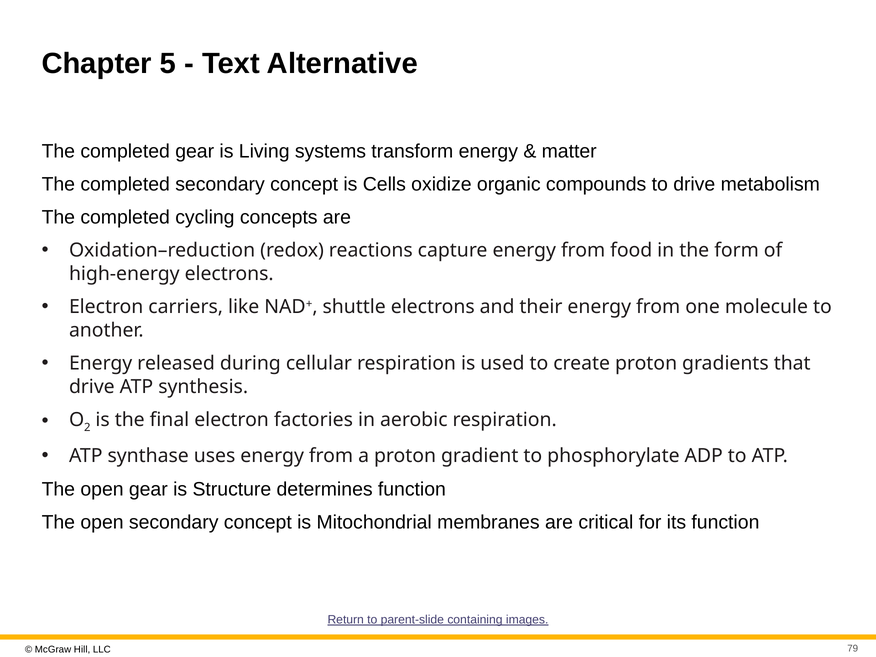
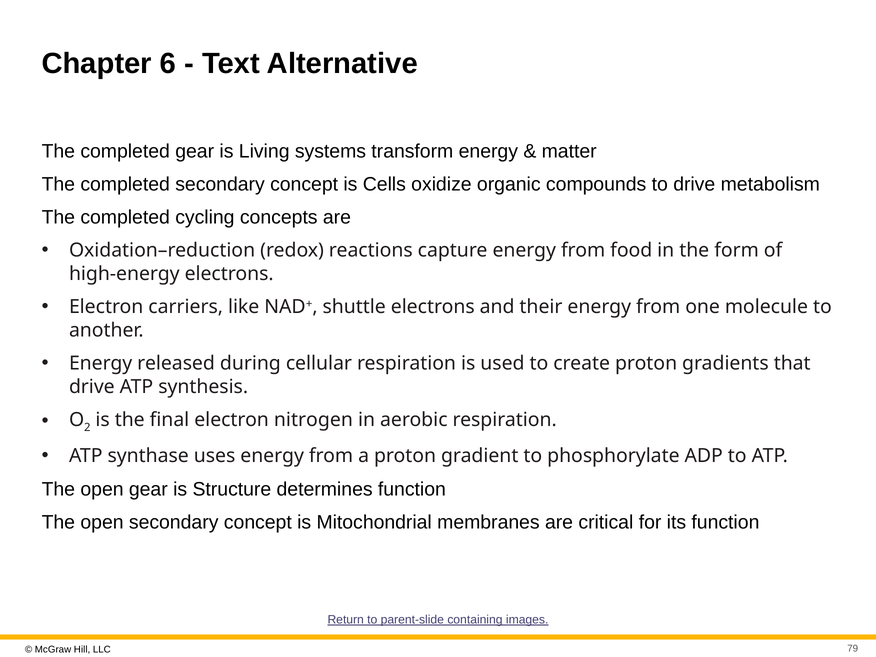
5: 5 -> 6 (168, 64)
factories: factories -> nitrogen (313, 420)
